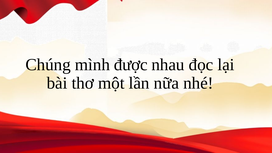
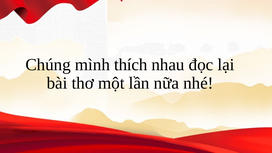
được: được -> thích (131, 65)
